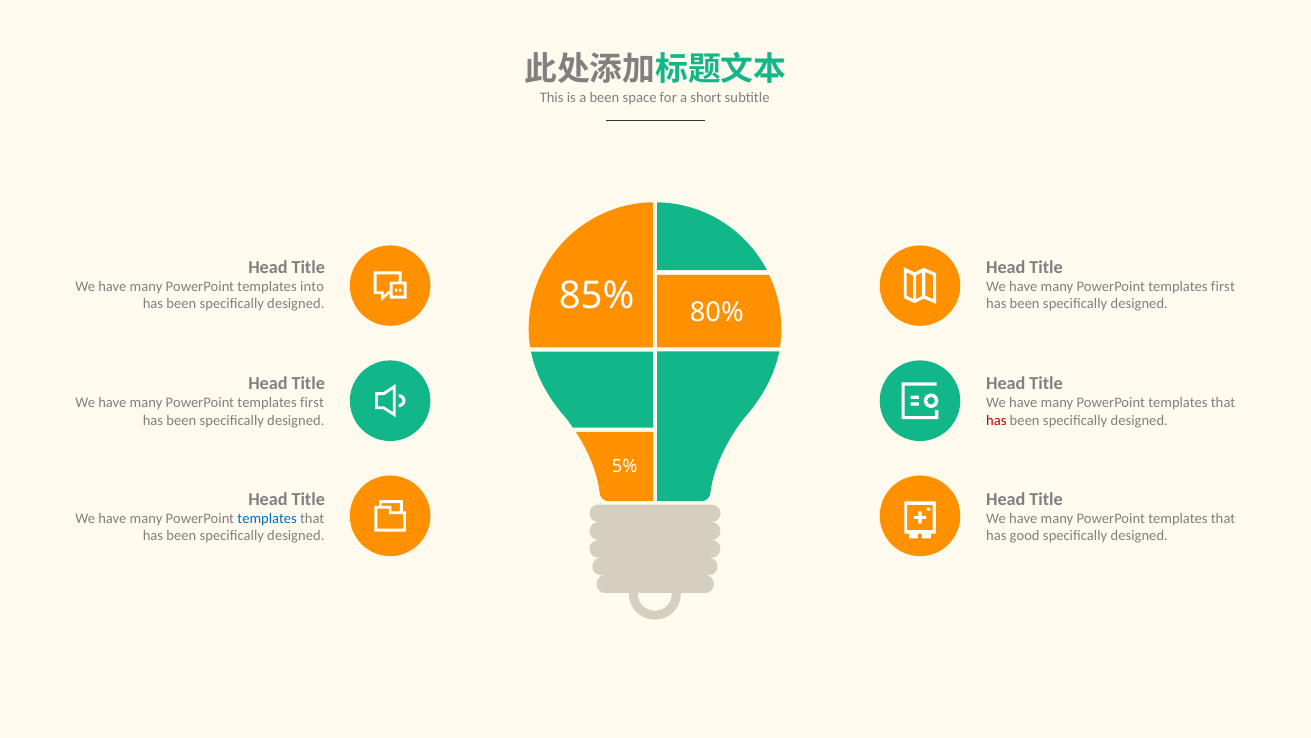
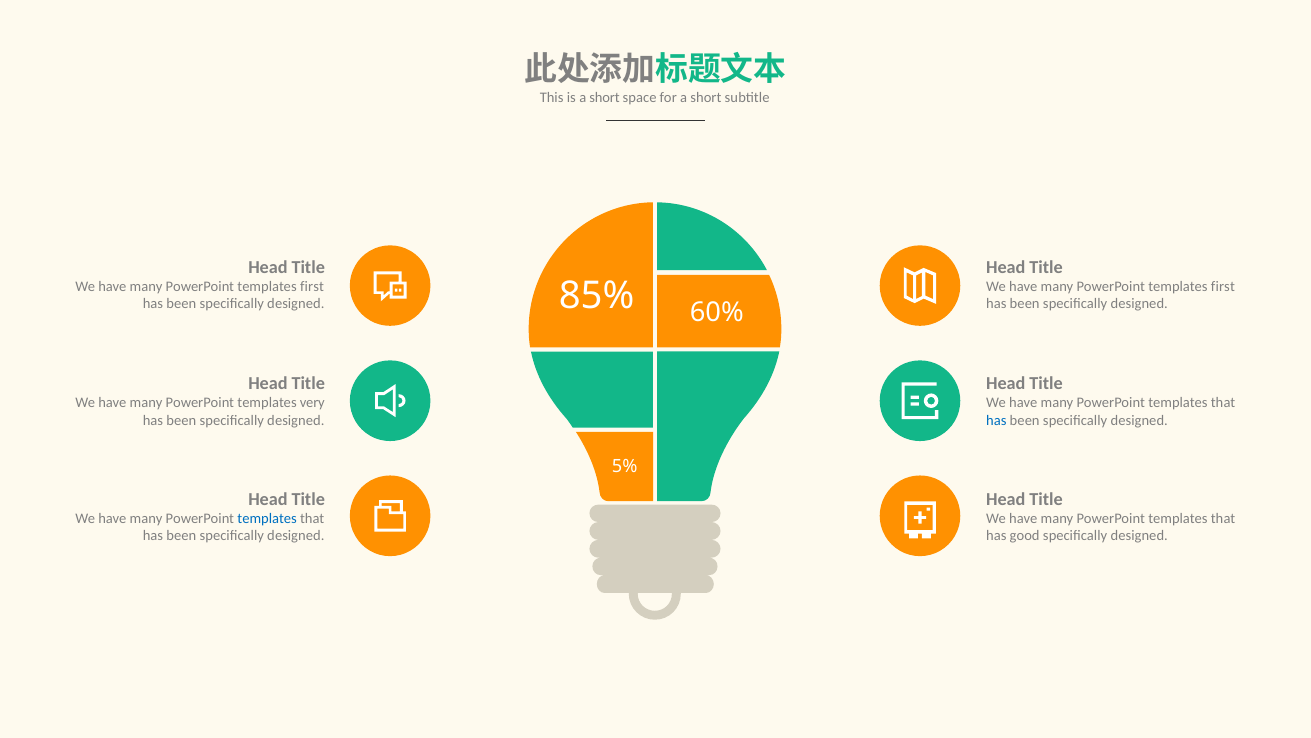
is a been: been -> short (605, 98)
into: into -> first (312, 286)
80%: 80% -> 60% (717, 313)
first: first -> very (312, 403)
has colour: red -> blue (996, 420)
